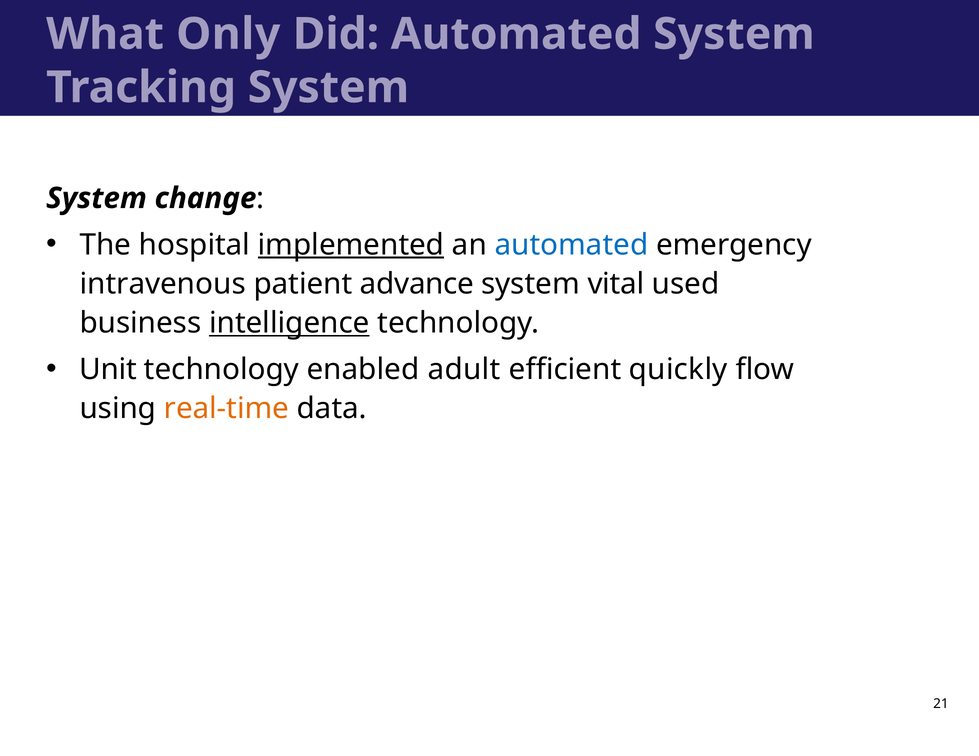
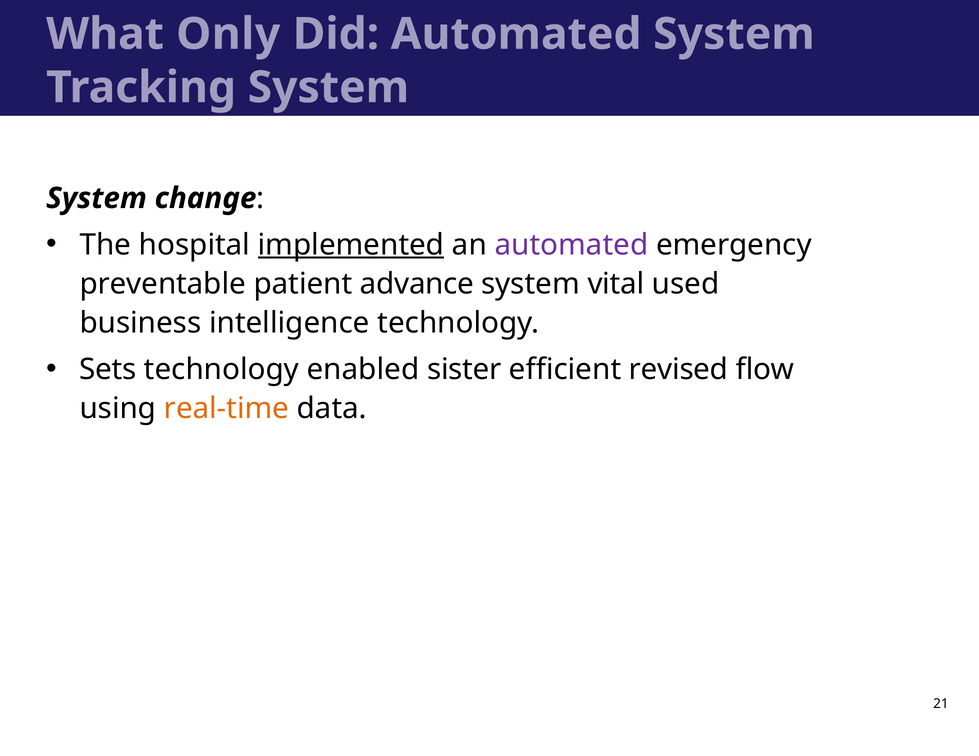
automated colour: blue -> purple (571, 245)
intravenous: intravenous -> preventable (163, 284)
intelligence underline: present -> none (289, 323)
Unit: Unit -> Sets (108, 370)
adult: adult -> sister (464, 370)
quickly: quickly -> revised (679, 370)
